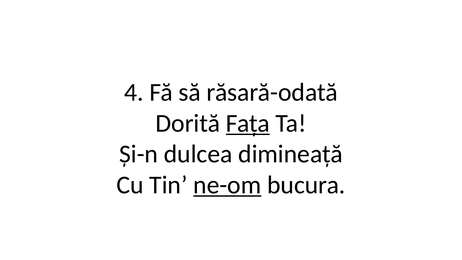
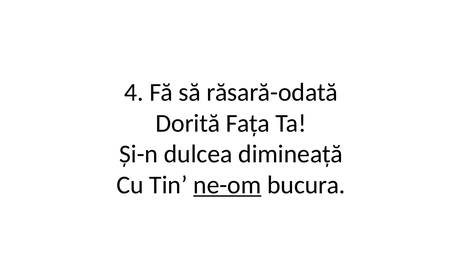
Fața underline: present -> none (248, 123)
